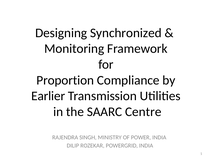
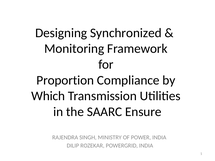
Earlier: Earlier -> Which (48, 96)
Centre: Centre -> Ensure (143, 112)
